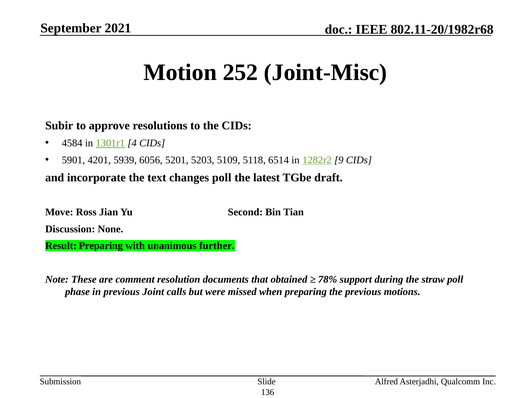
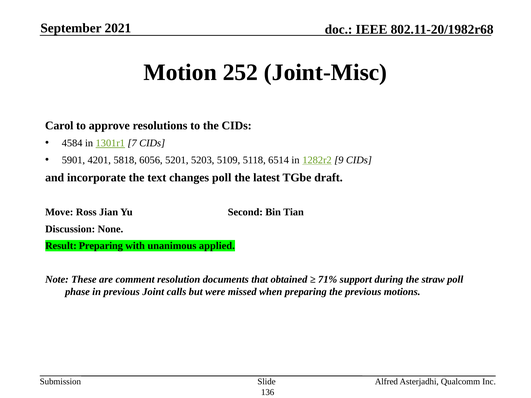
Subir: Subir -> Carol (59, 126)
4: 4 -> 7 (132, 143)
5939: 5939 -> 5818 (125, 160)
further: further -> applied (217, 246)
78%: 78% -> 71% (328, 280)
